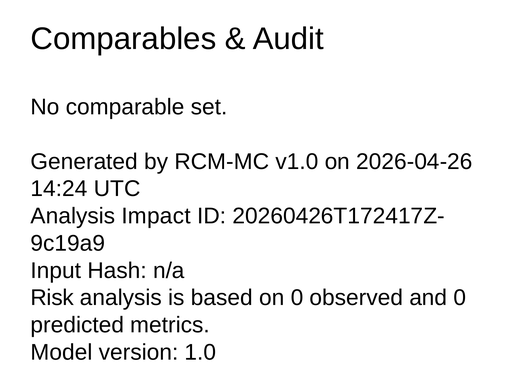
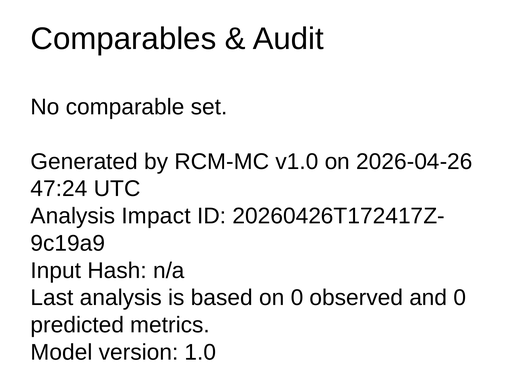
14:24: 14:24 -> 47:24 (59, 189)
Risk: Risk -> Last (52, 298)
